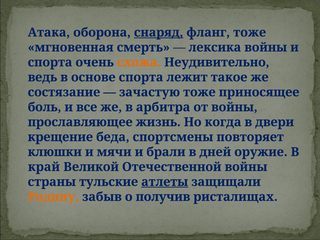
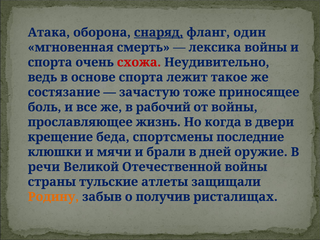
фланг тоже: тоже -> один (250, 32)
схожа colour: orange -> red (139, 62)
арбитра: арбитра -> рабочий (163, 107)
повторяет: повторяет -> последние (250, 137)
край: край -> речи (44, 167)
атлеты underline: present -> none (165, 182)
